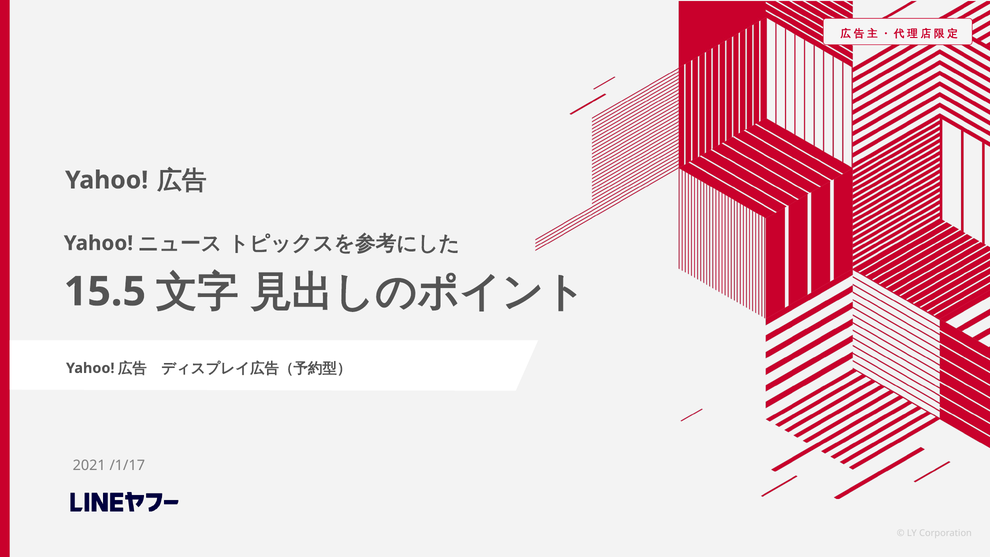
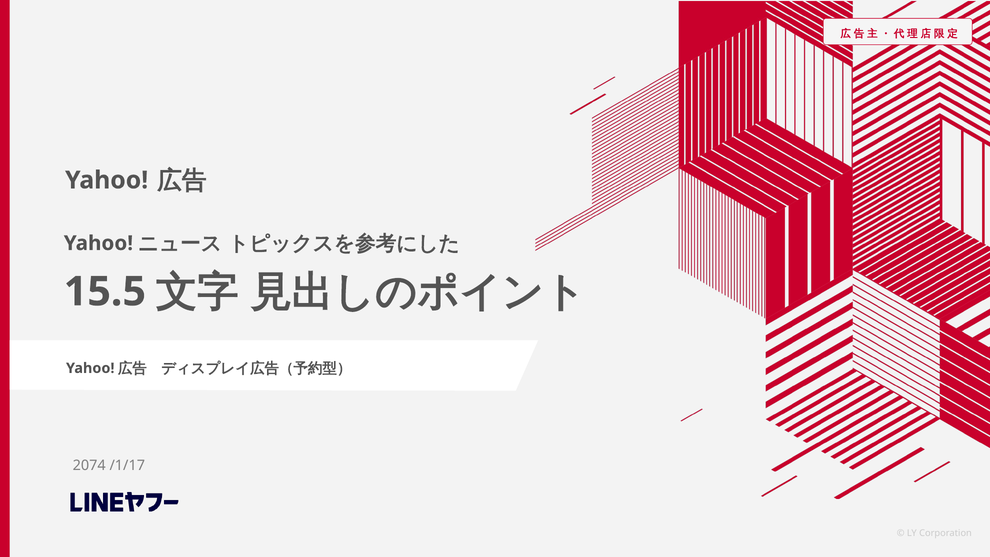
2021: 2021 -> 2074 (89, 465)
